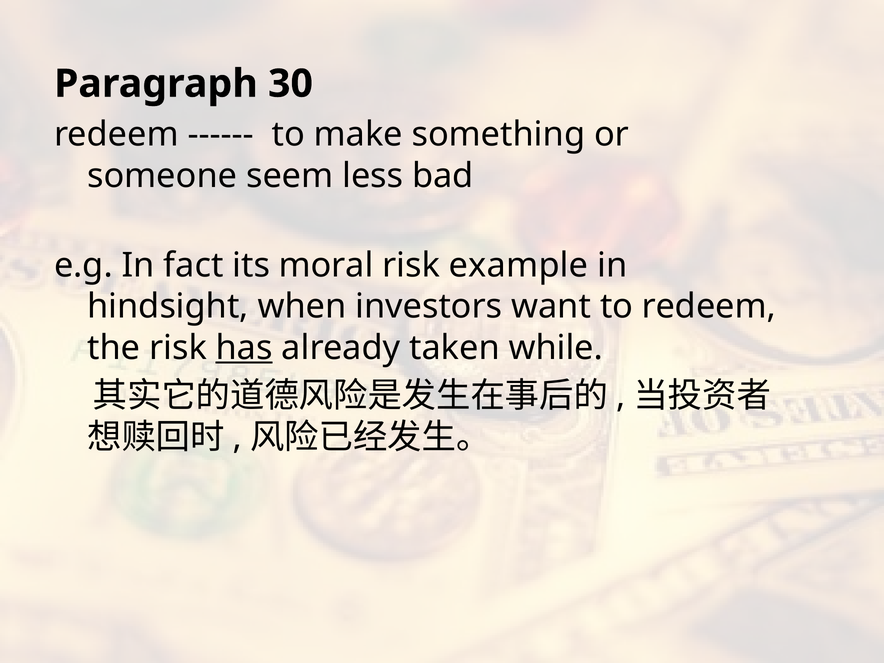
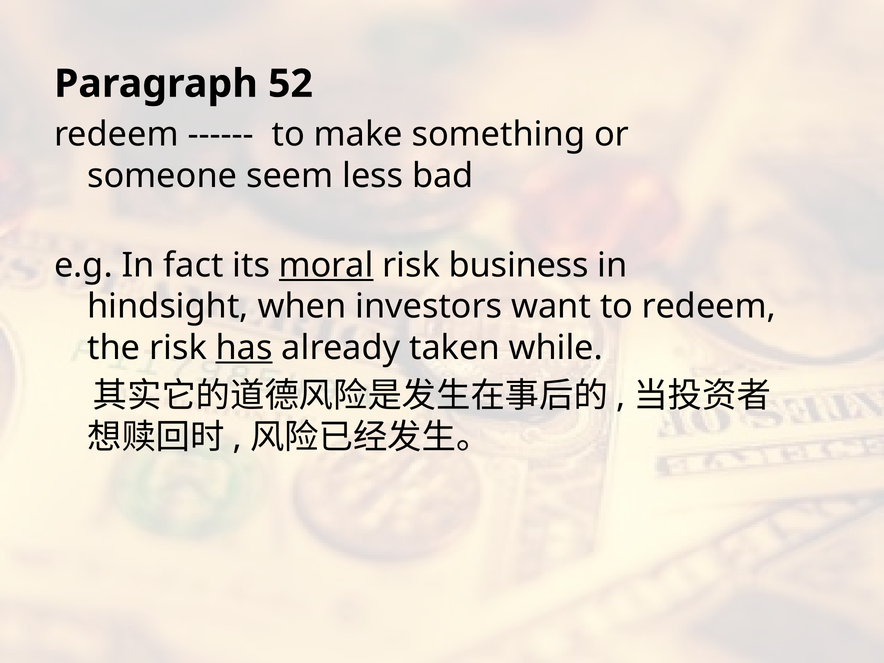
30: 30 -> 52 (290, 84)
moral underline: none -> present (326, 265)
example: example -> business (519, 265)
